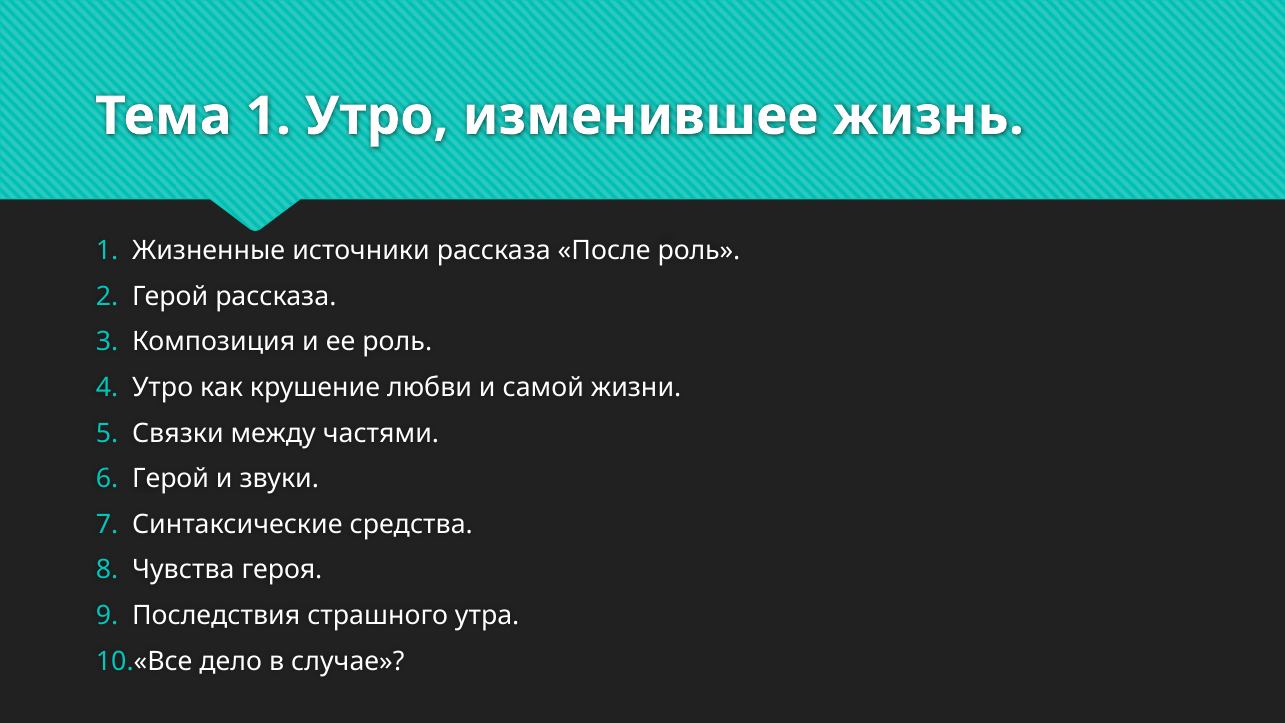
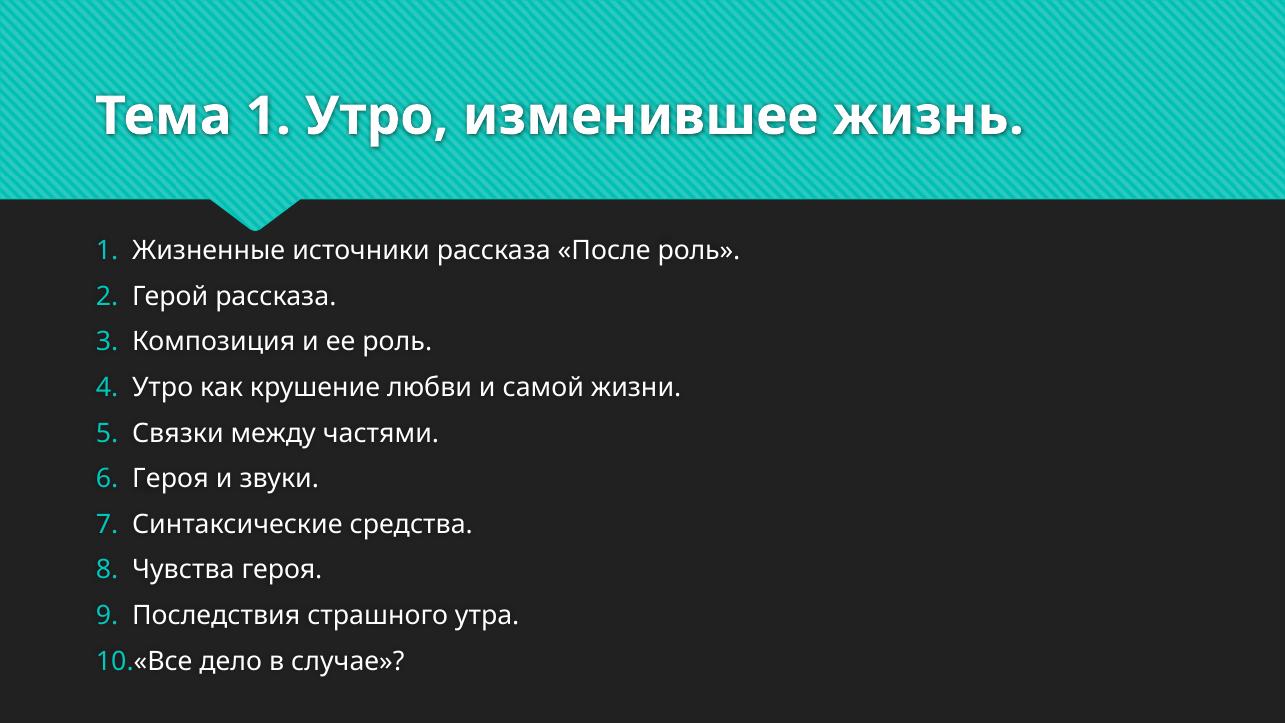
Герой: Герой -> Героя (170, 479)
